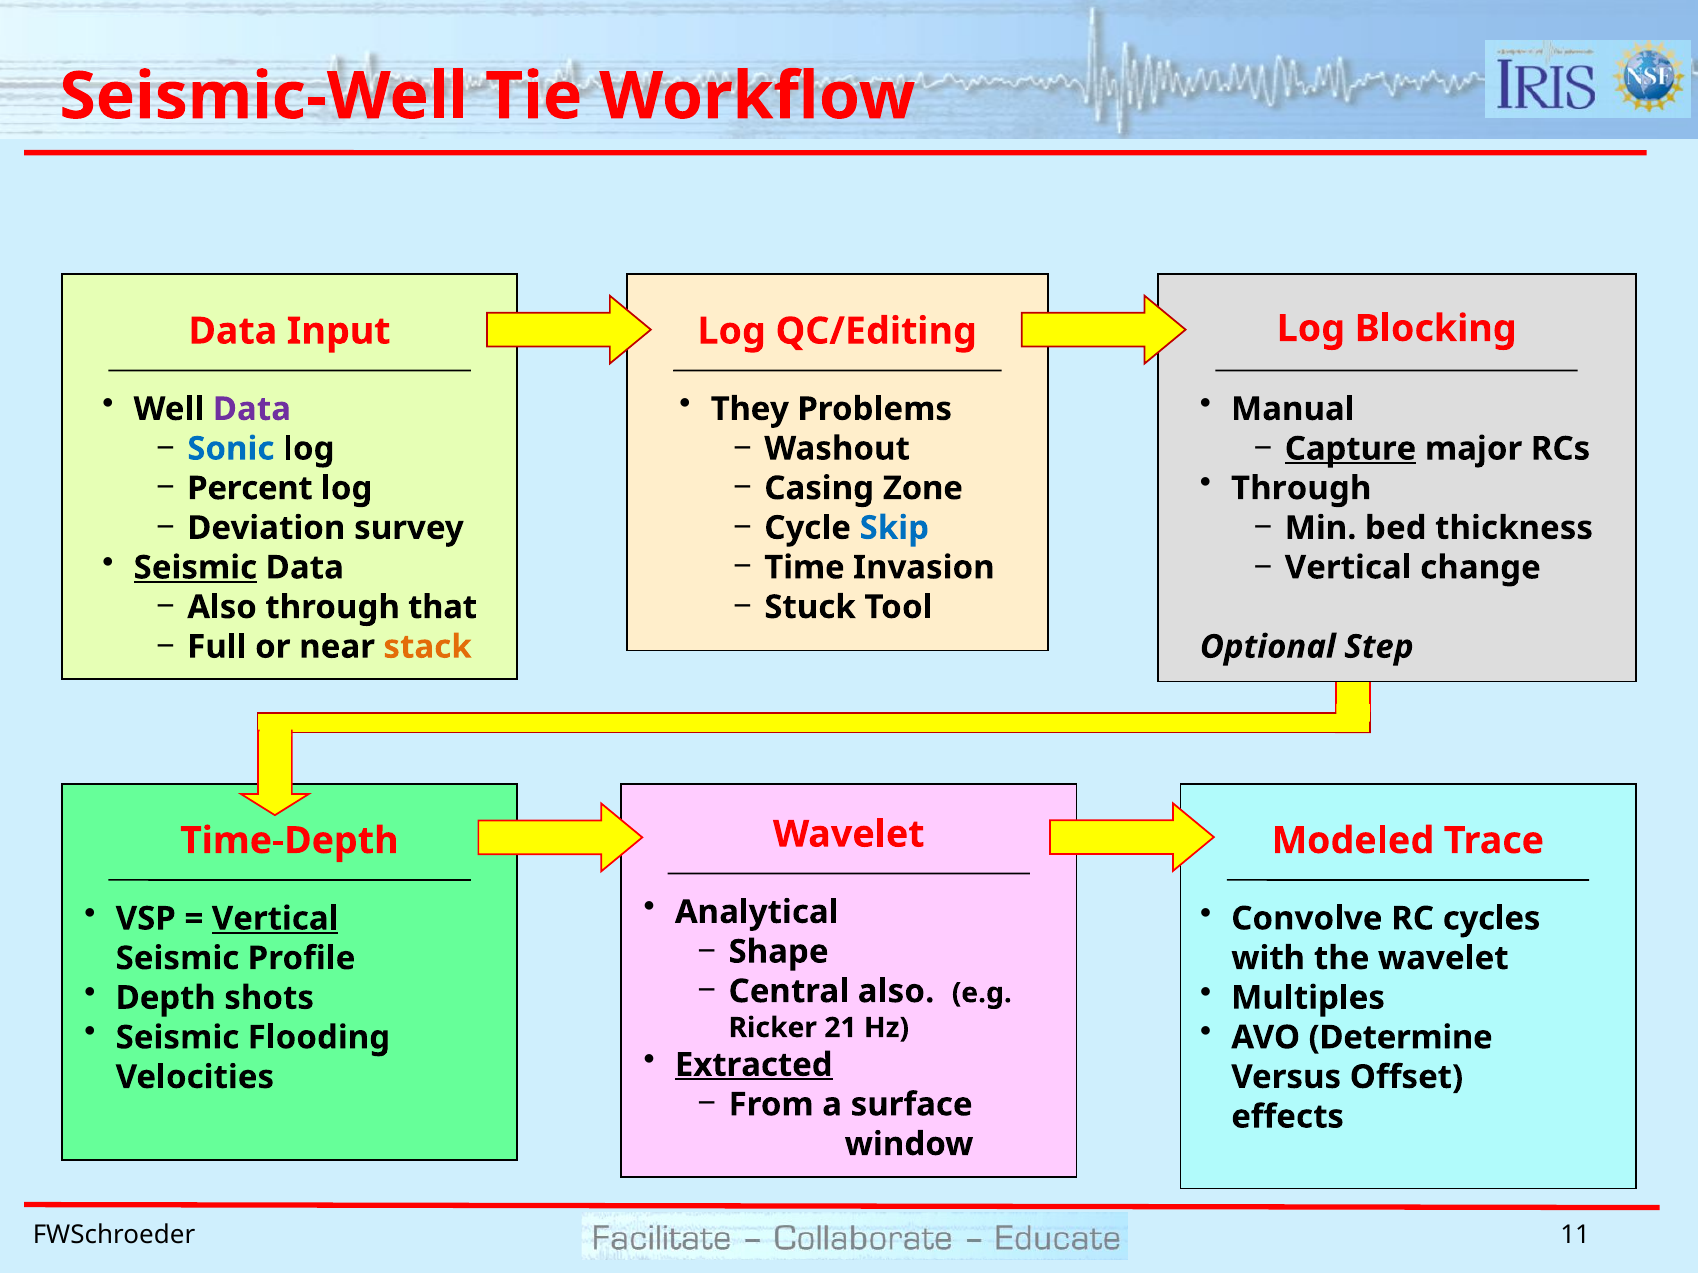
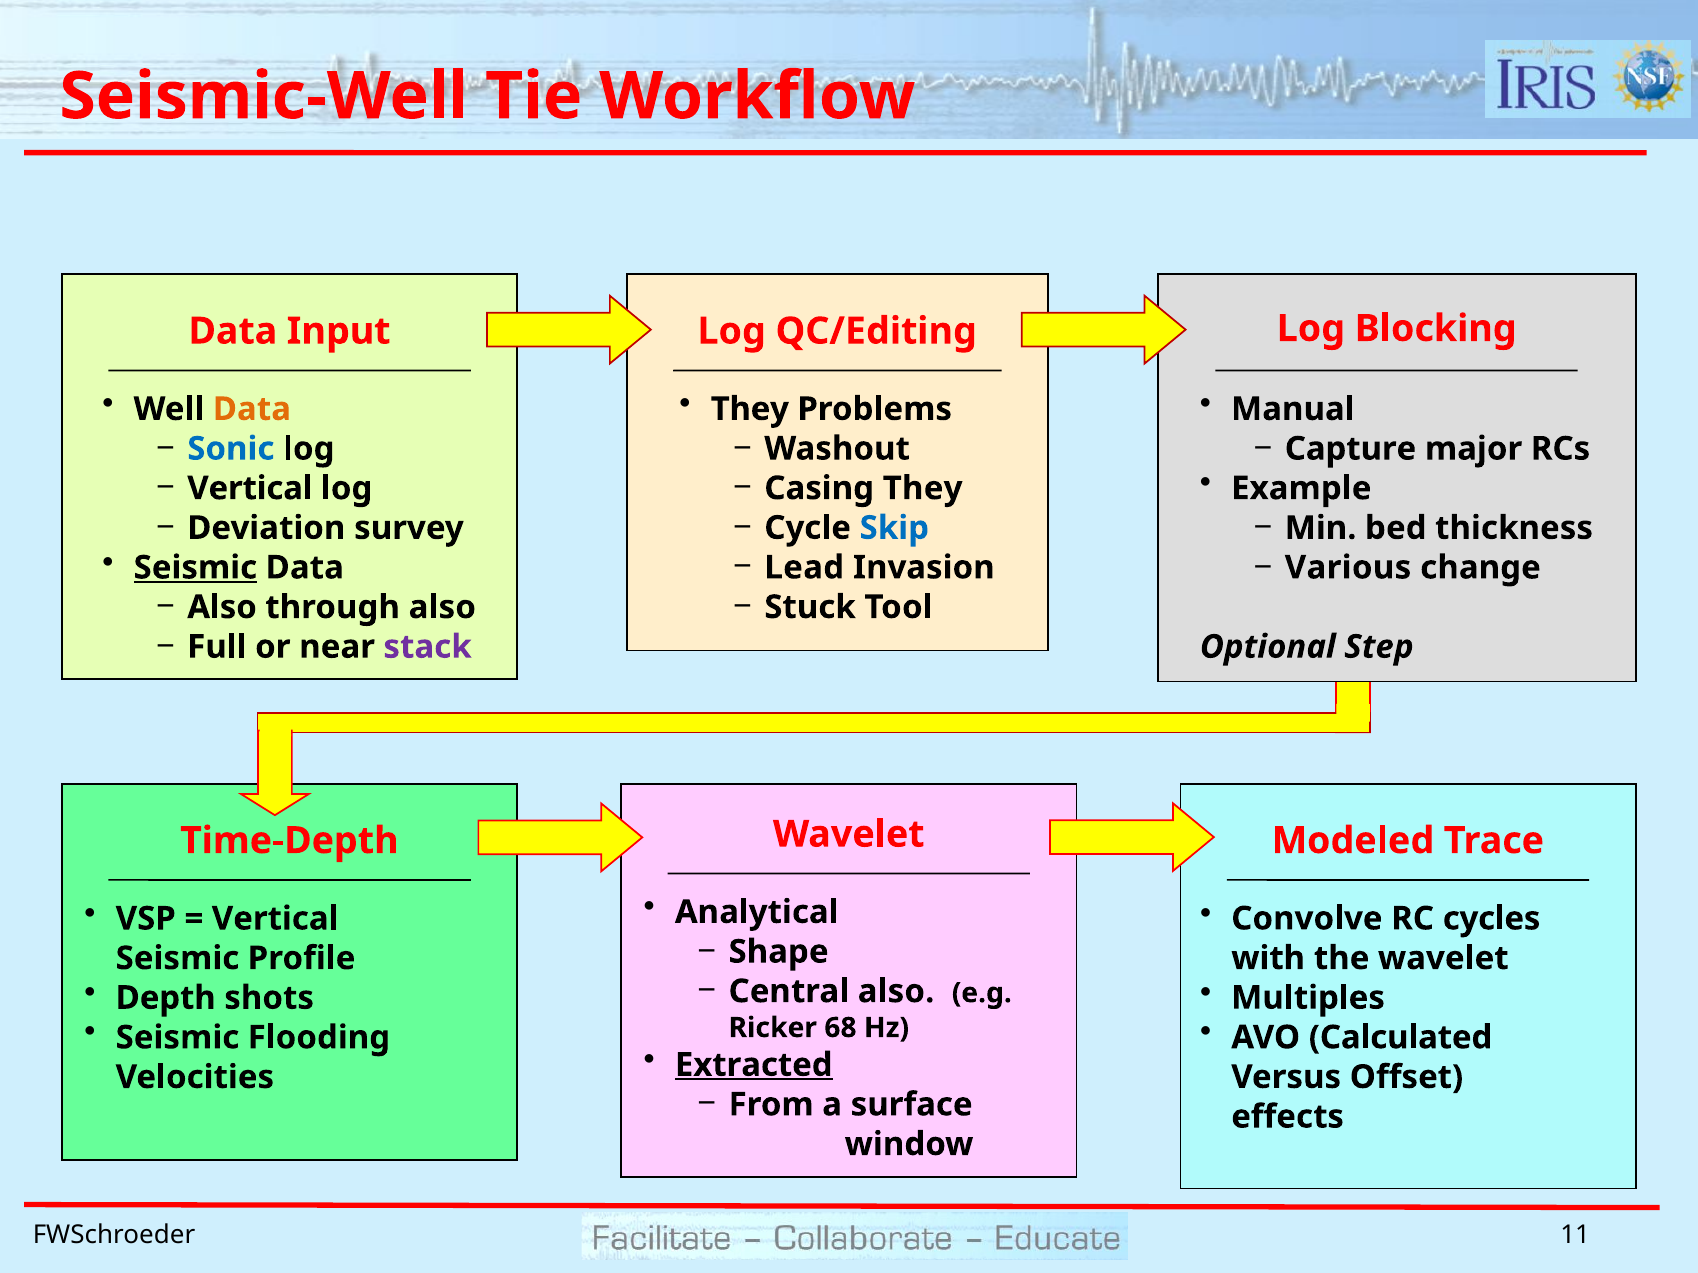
Data colour: purple -> orange (252, 409)
Capture underline: present -> none (1350, 449)
Through: Through -> Example (1301, 489)
Percent: Percent -> Vertical (250, 489)
Casing Zone: Zone -> They (923, 488)
Time: Time -> Lead (804, 568)
Vertical: Vertical -> Various (1348, 568)
through that: that -> also (442, 607)
stack colour: orange -> purple (428, 647)
Vertical underline: present -> none (275, 919)
Determine: Determine -> Calculated (1401, 1038)
21: 21 -> 68 (840, 1028)
